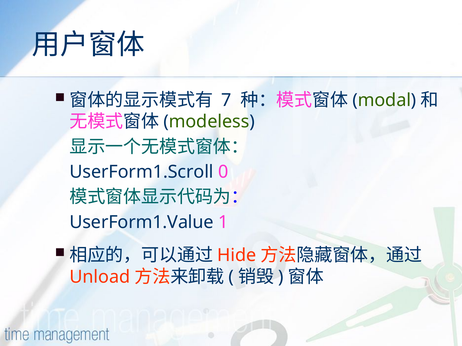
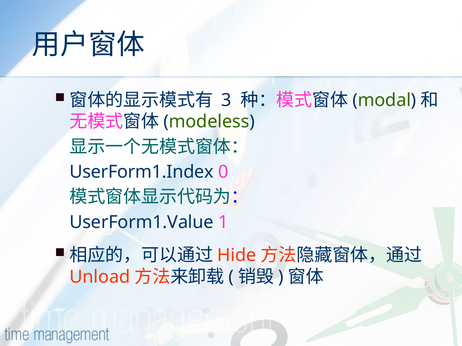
7: 7 -> 3 (226, 100)
UserForm1.Scroll: UserForm1.Scroll -> UserForm1.Index (142, 172)
